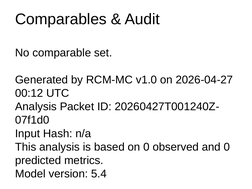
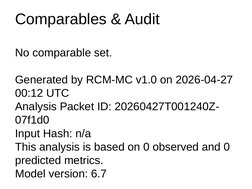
5.4: 5.4 -> 6.7 (99, 174)
